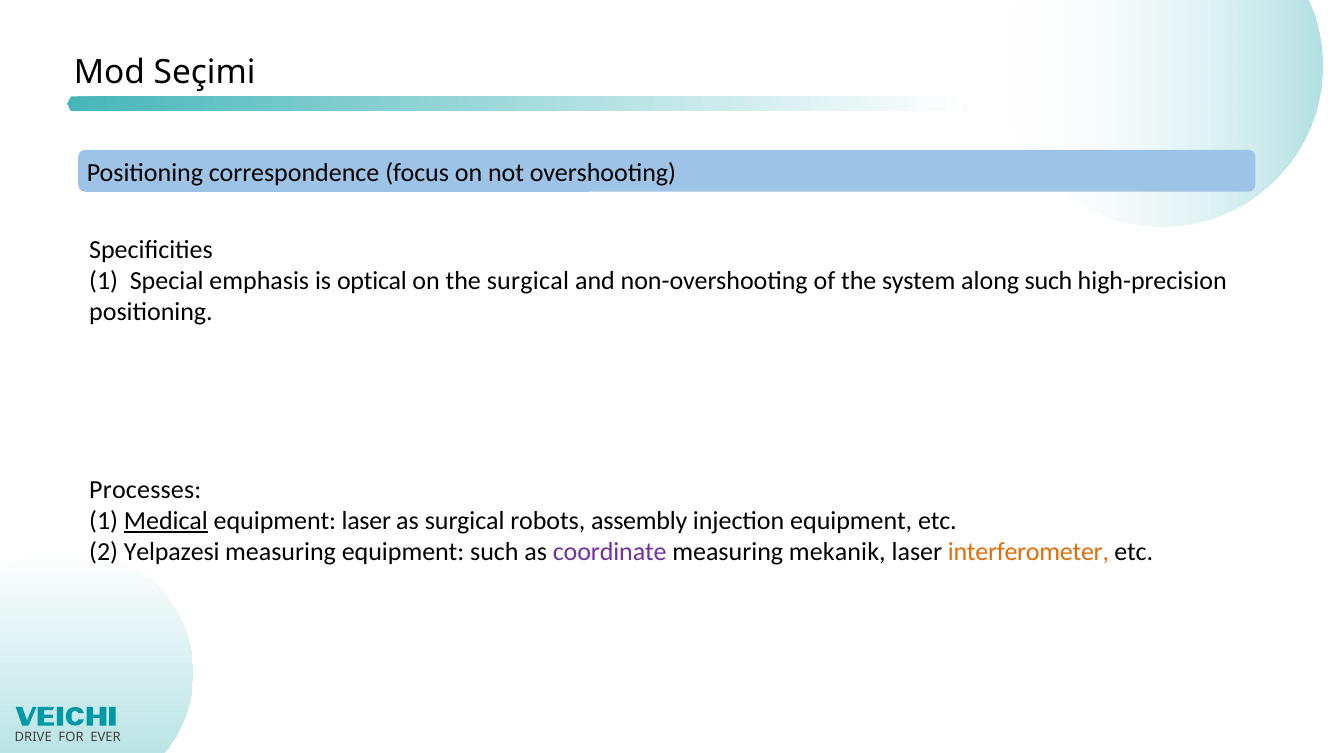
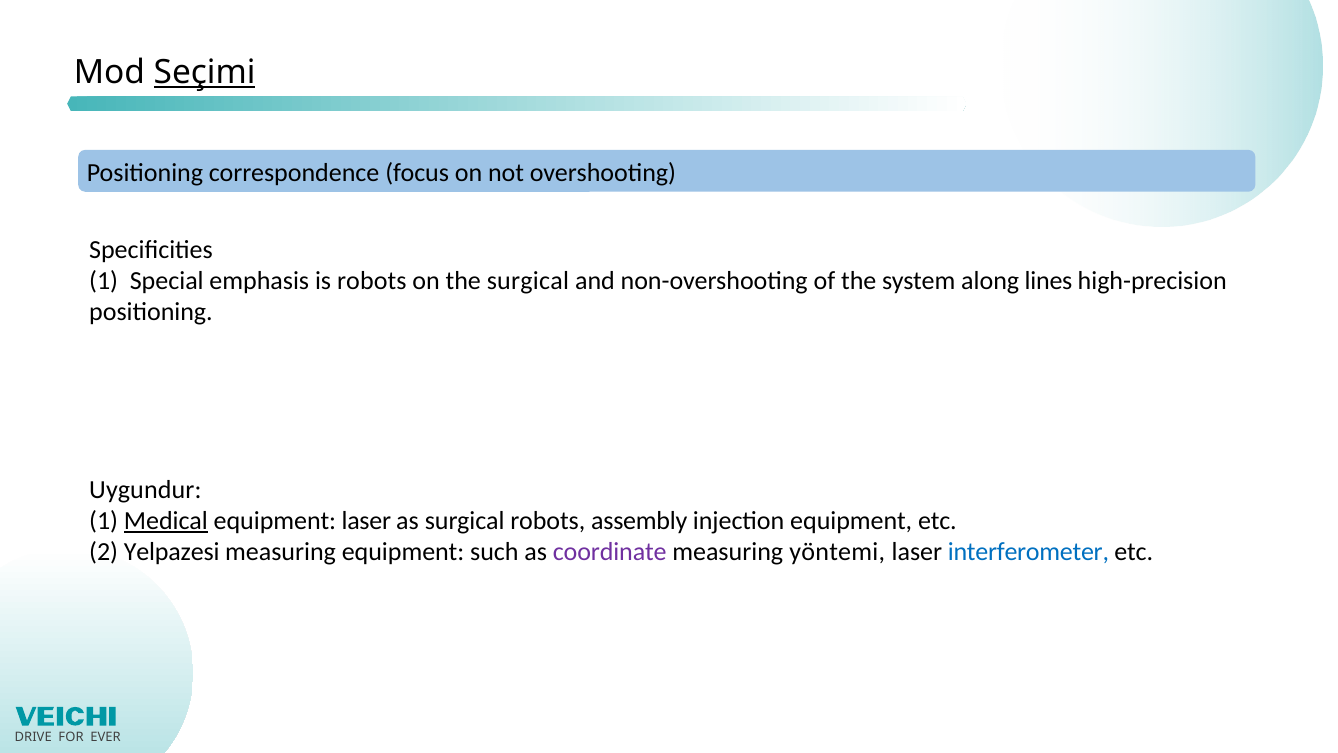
Seçimi underline: none -> present (205, 73)
is optical: optical -> robots (372, 281)
along such: such -> lines (1049, 281)
Processes: Processes -> Uygundur (145, 489)
mekanik: mekanik -> yöntemi (837, 552)
interferometer colour: orange -> blue (1028, 552)
